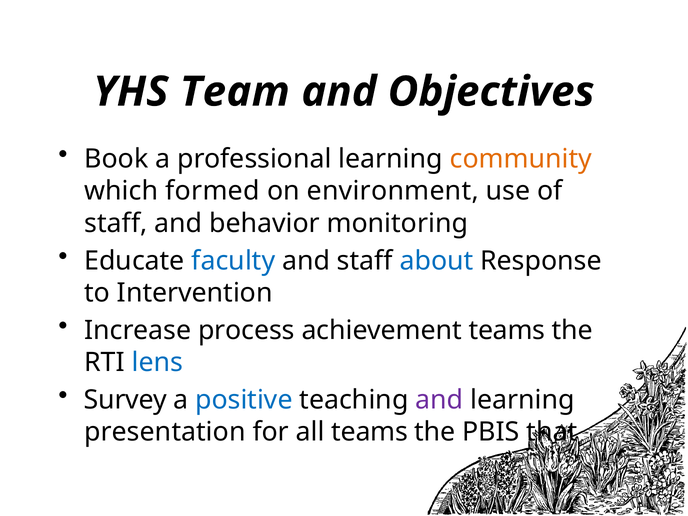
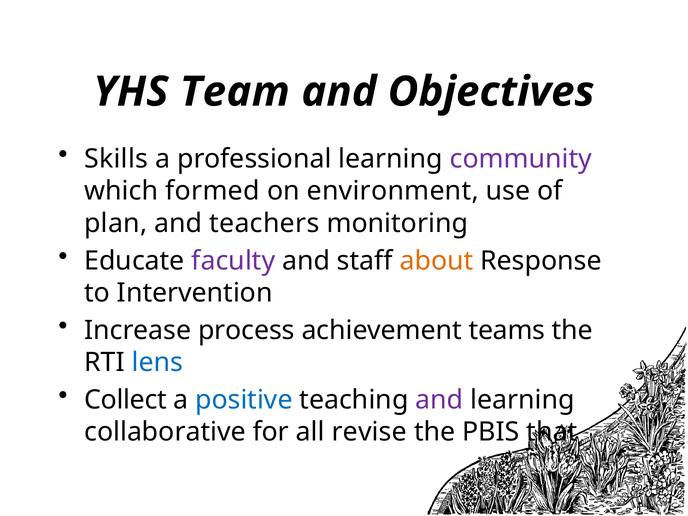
Book: Book -> Skills (116, 159)
community colour: orange -> purple (521, 159)
staff: staff -> plan (116, 223)
behavior: behavior -> teachers (264, 223)
faculty colour: blue -> purple (233, 261)
about colour: blue -> orange (437, 261)
Survey: Survey -> Collect (126, 400)
presentation: presentation -> collaborative (165, 432)
all teams: teams -> revise (369, 432)
